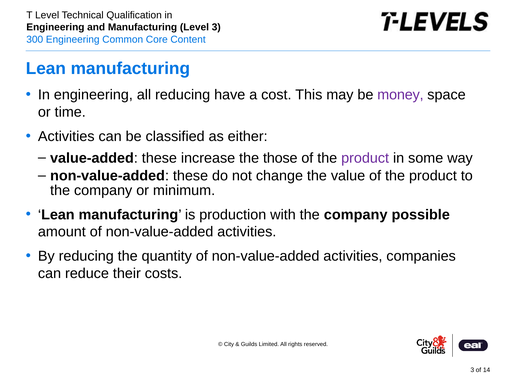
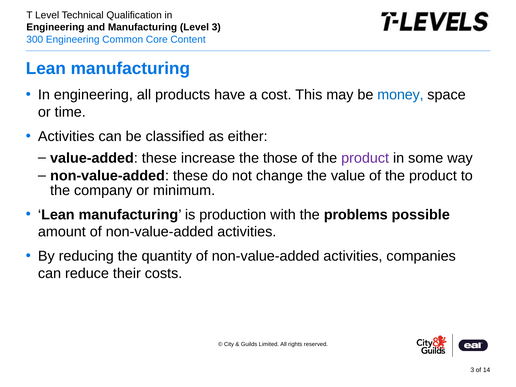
all reducing: reducing -> products (183, 95)
money colour: purple -> blue (400, 95)
with the company: company -> problems (356, 215)
